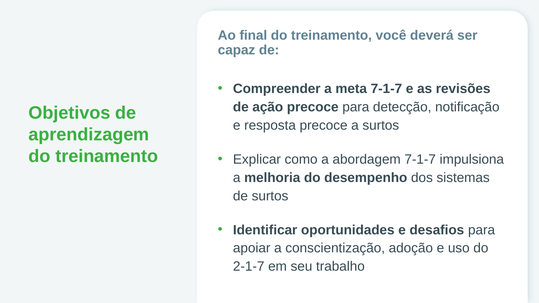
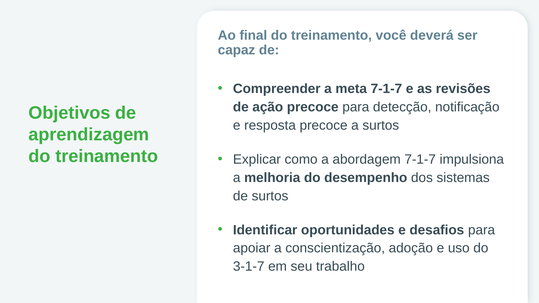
2-1-7: 2-1-7 -> 3-1-7 (249, 267)
